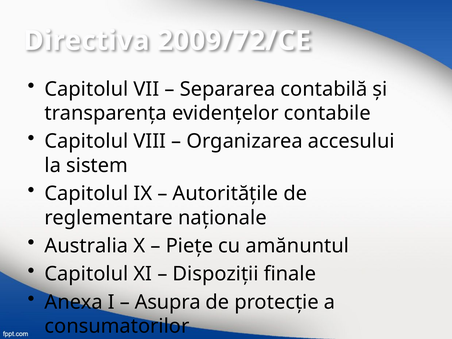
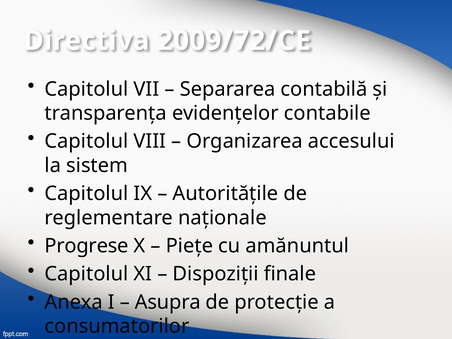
Australia: Australia -> Progrese (87, 246)
